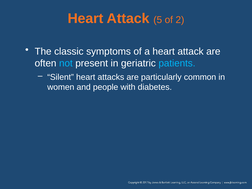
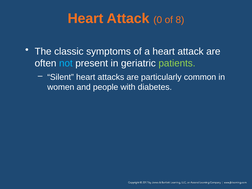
5: 5 -> 0 (158, 20)
2: 2 -> 8 (180, 20)
patients colour: light blue -> light green (177, 63)
